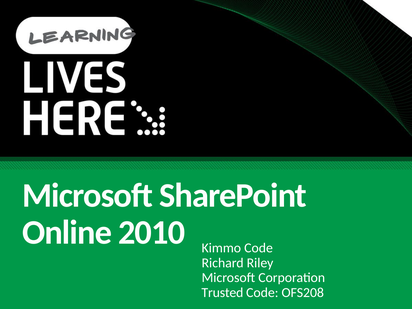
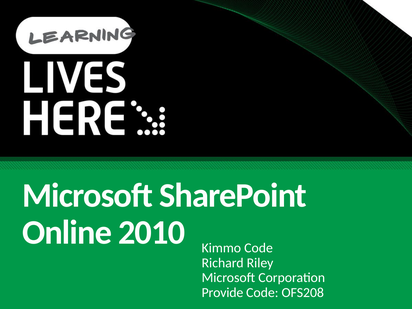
Trusted: Trusted -> Provide (222, 292)
